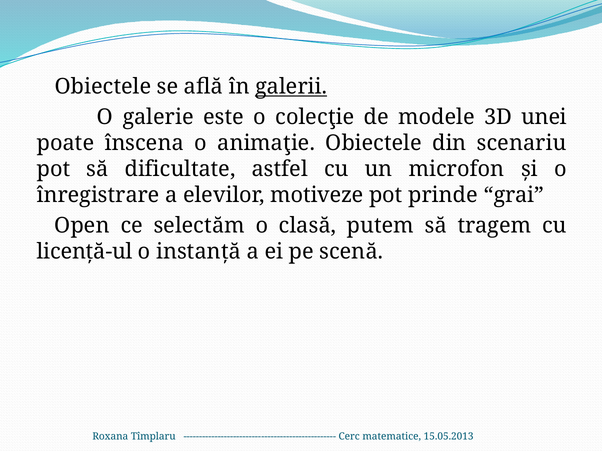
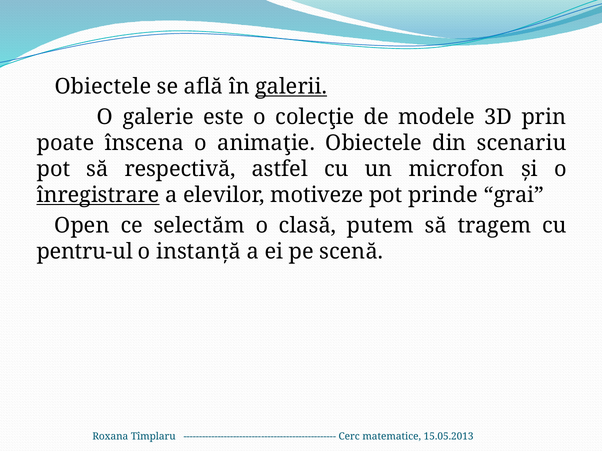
unei: unei -> prin (544, 117)
dificultate: dificultate -> respectivă (180, 169)
înregistrare underline: none -> present (98, 195)
licenţă-ul: licenţă-ul -> pentru-ul (85, 252)
